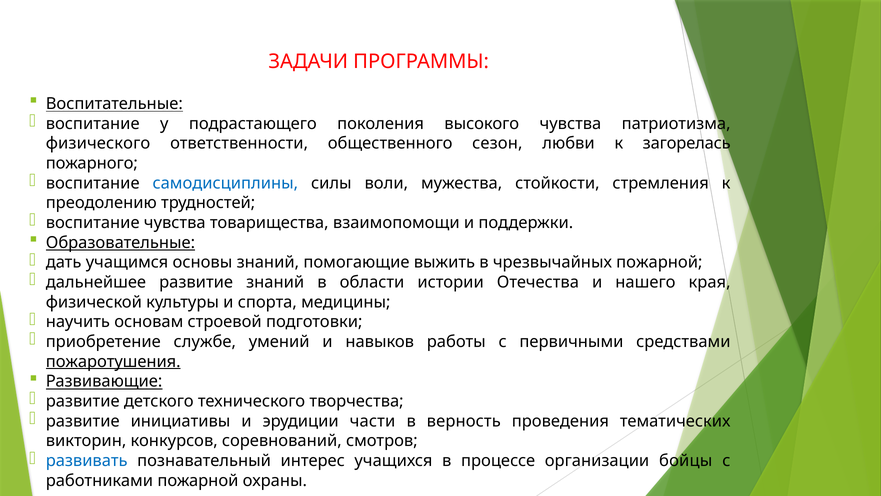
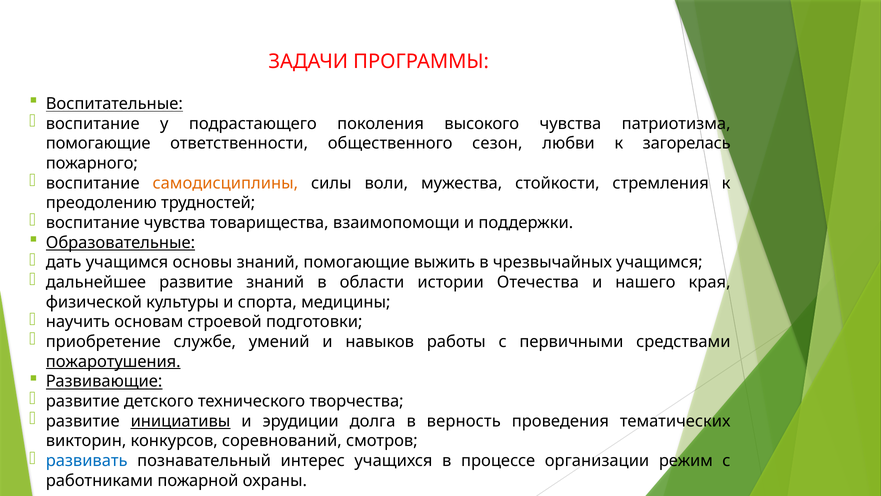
физического: физического -> помогающие (98, 143)
самодисциплины colour: blue -> orange (225, 183)
чрезвычайных пожарной: пожарной -> учащимся (659, 262)
инициативы underline: none -> present (180, 421)
части: части -> долга (373, 421)
бойцы: бойцы -> режим (686, 460)
